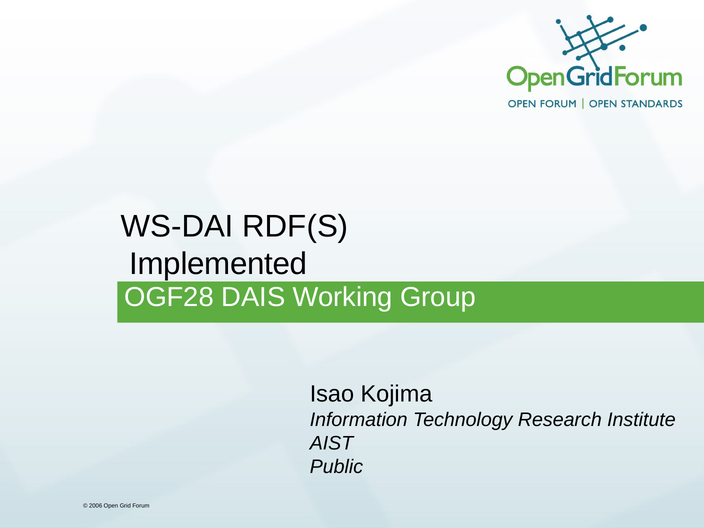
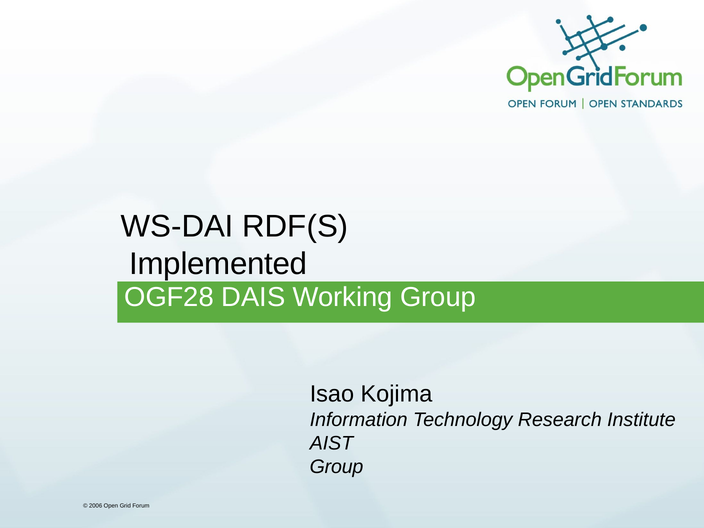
Public: Public -> Group (337, 467)
